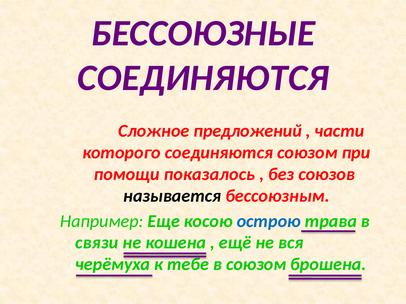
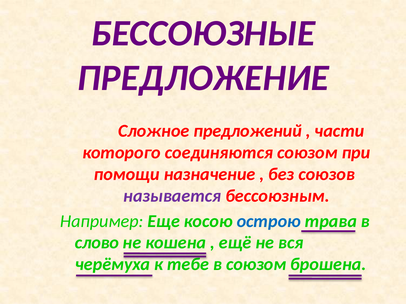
СОЕДИНЯЮТСЯ: СОЕДИНЯЮТСЯ -> ПРЕДЛОЖЕНИЕ (203, 78)
показалось: показалось -> назначение (210, 175)
называется colour: black -> purple (172, 196)
связи: связи -> слово (97, 243)
